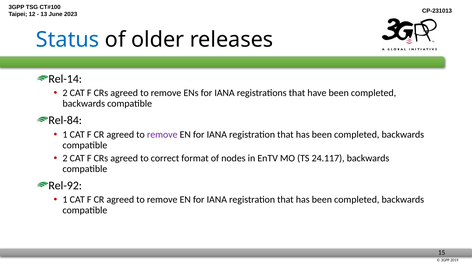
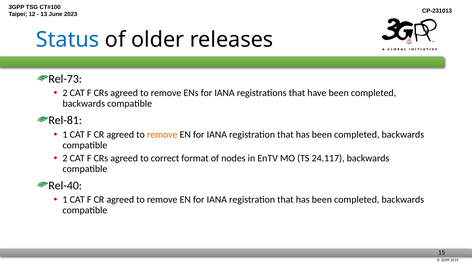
Rel-14: Rel-14 -> Rel-73 (65, 79)
Rel-84: Rel-84 -> Rel-81 (65, 120)
remove colour: purple -> orange (162, 134)
Rel-92: Rel-92 -> Rel-40 (65, 185)
